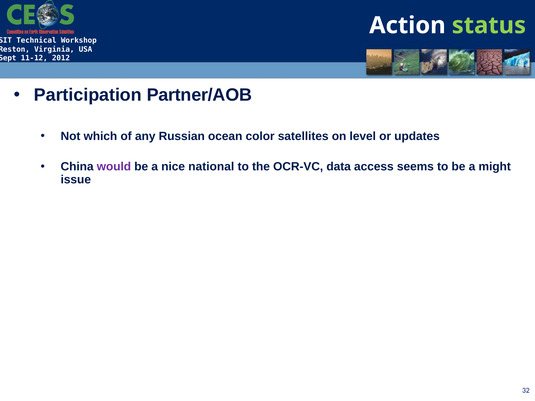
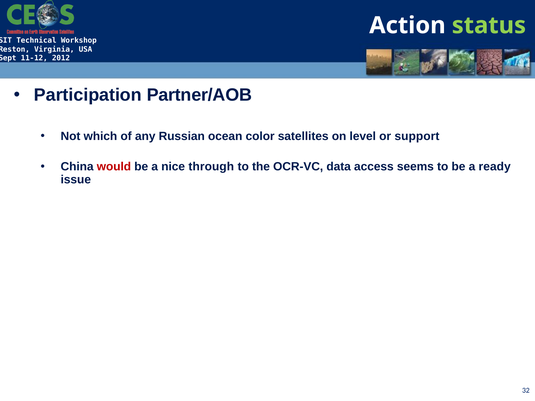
updates: updates -> support (417, 136)
would colour: purple -> red (114, 167)
national: national -> through (211, 167)
might: might -> ready (495, 167)
